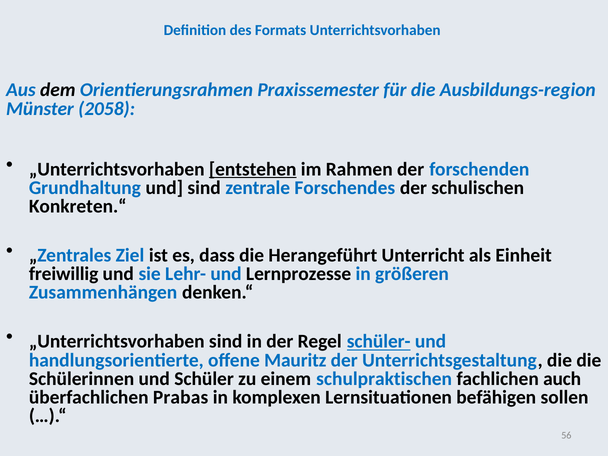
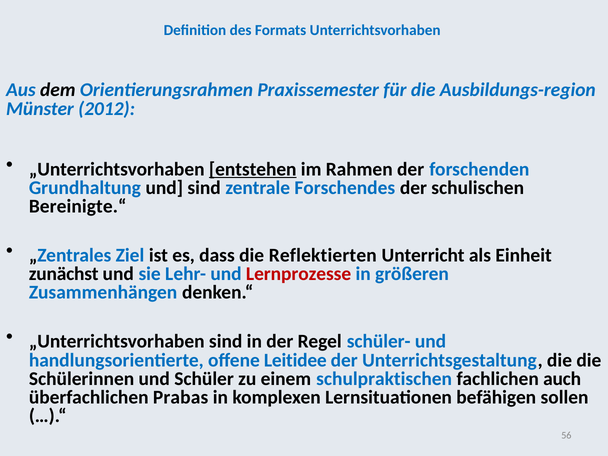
2058: 2058 -> 2012 (107, 109)
Konkreten.“: Konkreten.“ -> Bereinigte.“ (78, 206)
Herangeführt: Herangeführt -> Reflektierten (323, 255)
freiwillig: freiwillig -> zunächst (64, 274)
Lernprozesse colour: black -> red (299, 274)
schüler- underline: present -> none (379, 341)
Mauritz: Mauritz -> Leitidee (295, 360)
